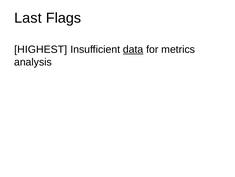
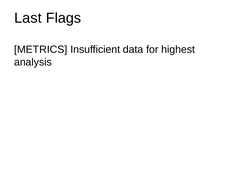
HIGHEST: HIGHEST -> METRICS (41, 49)
data underline: present -> none (133, 49)
metrics: metrics -> highest (178, 49)
